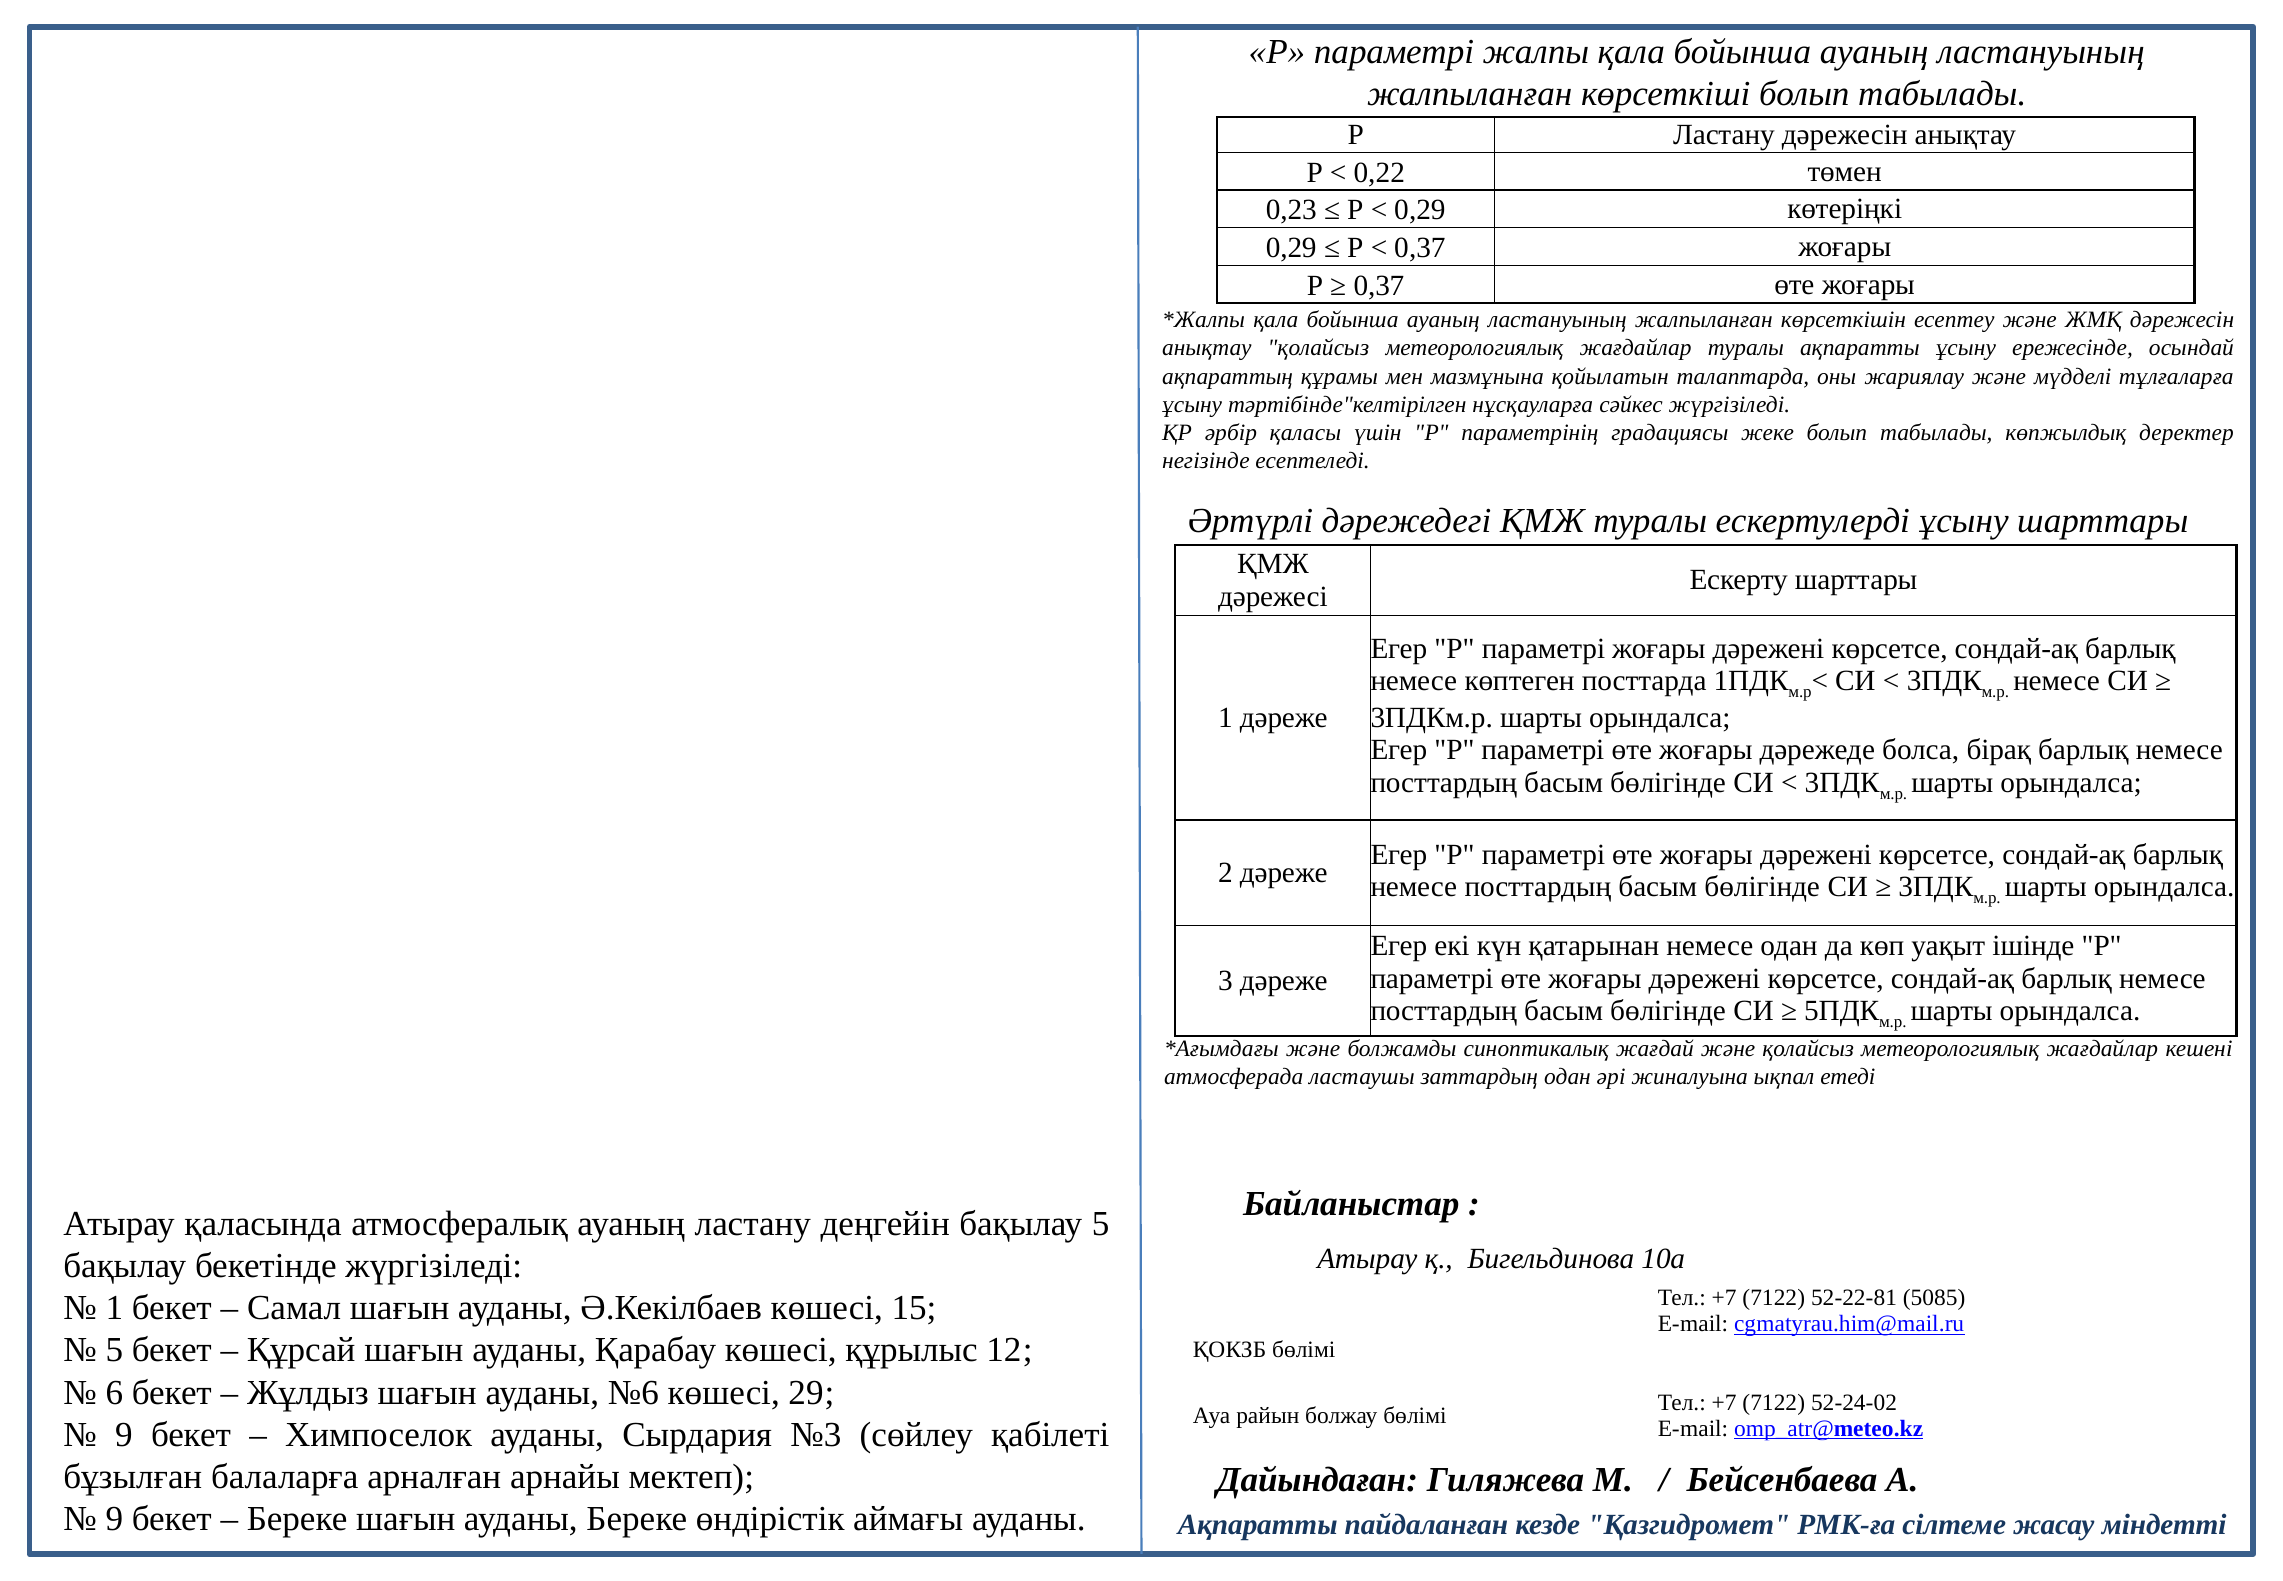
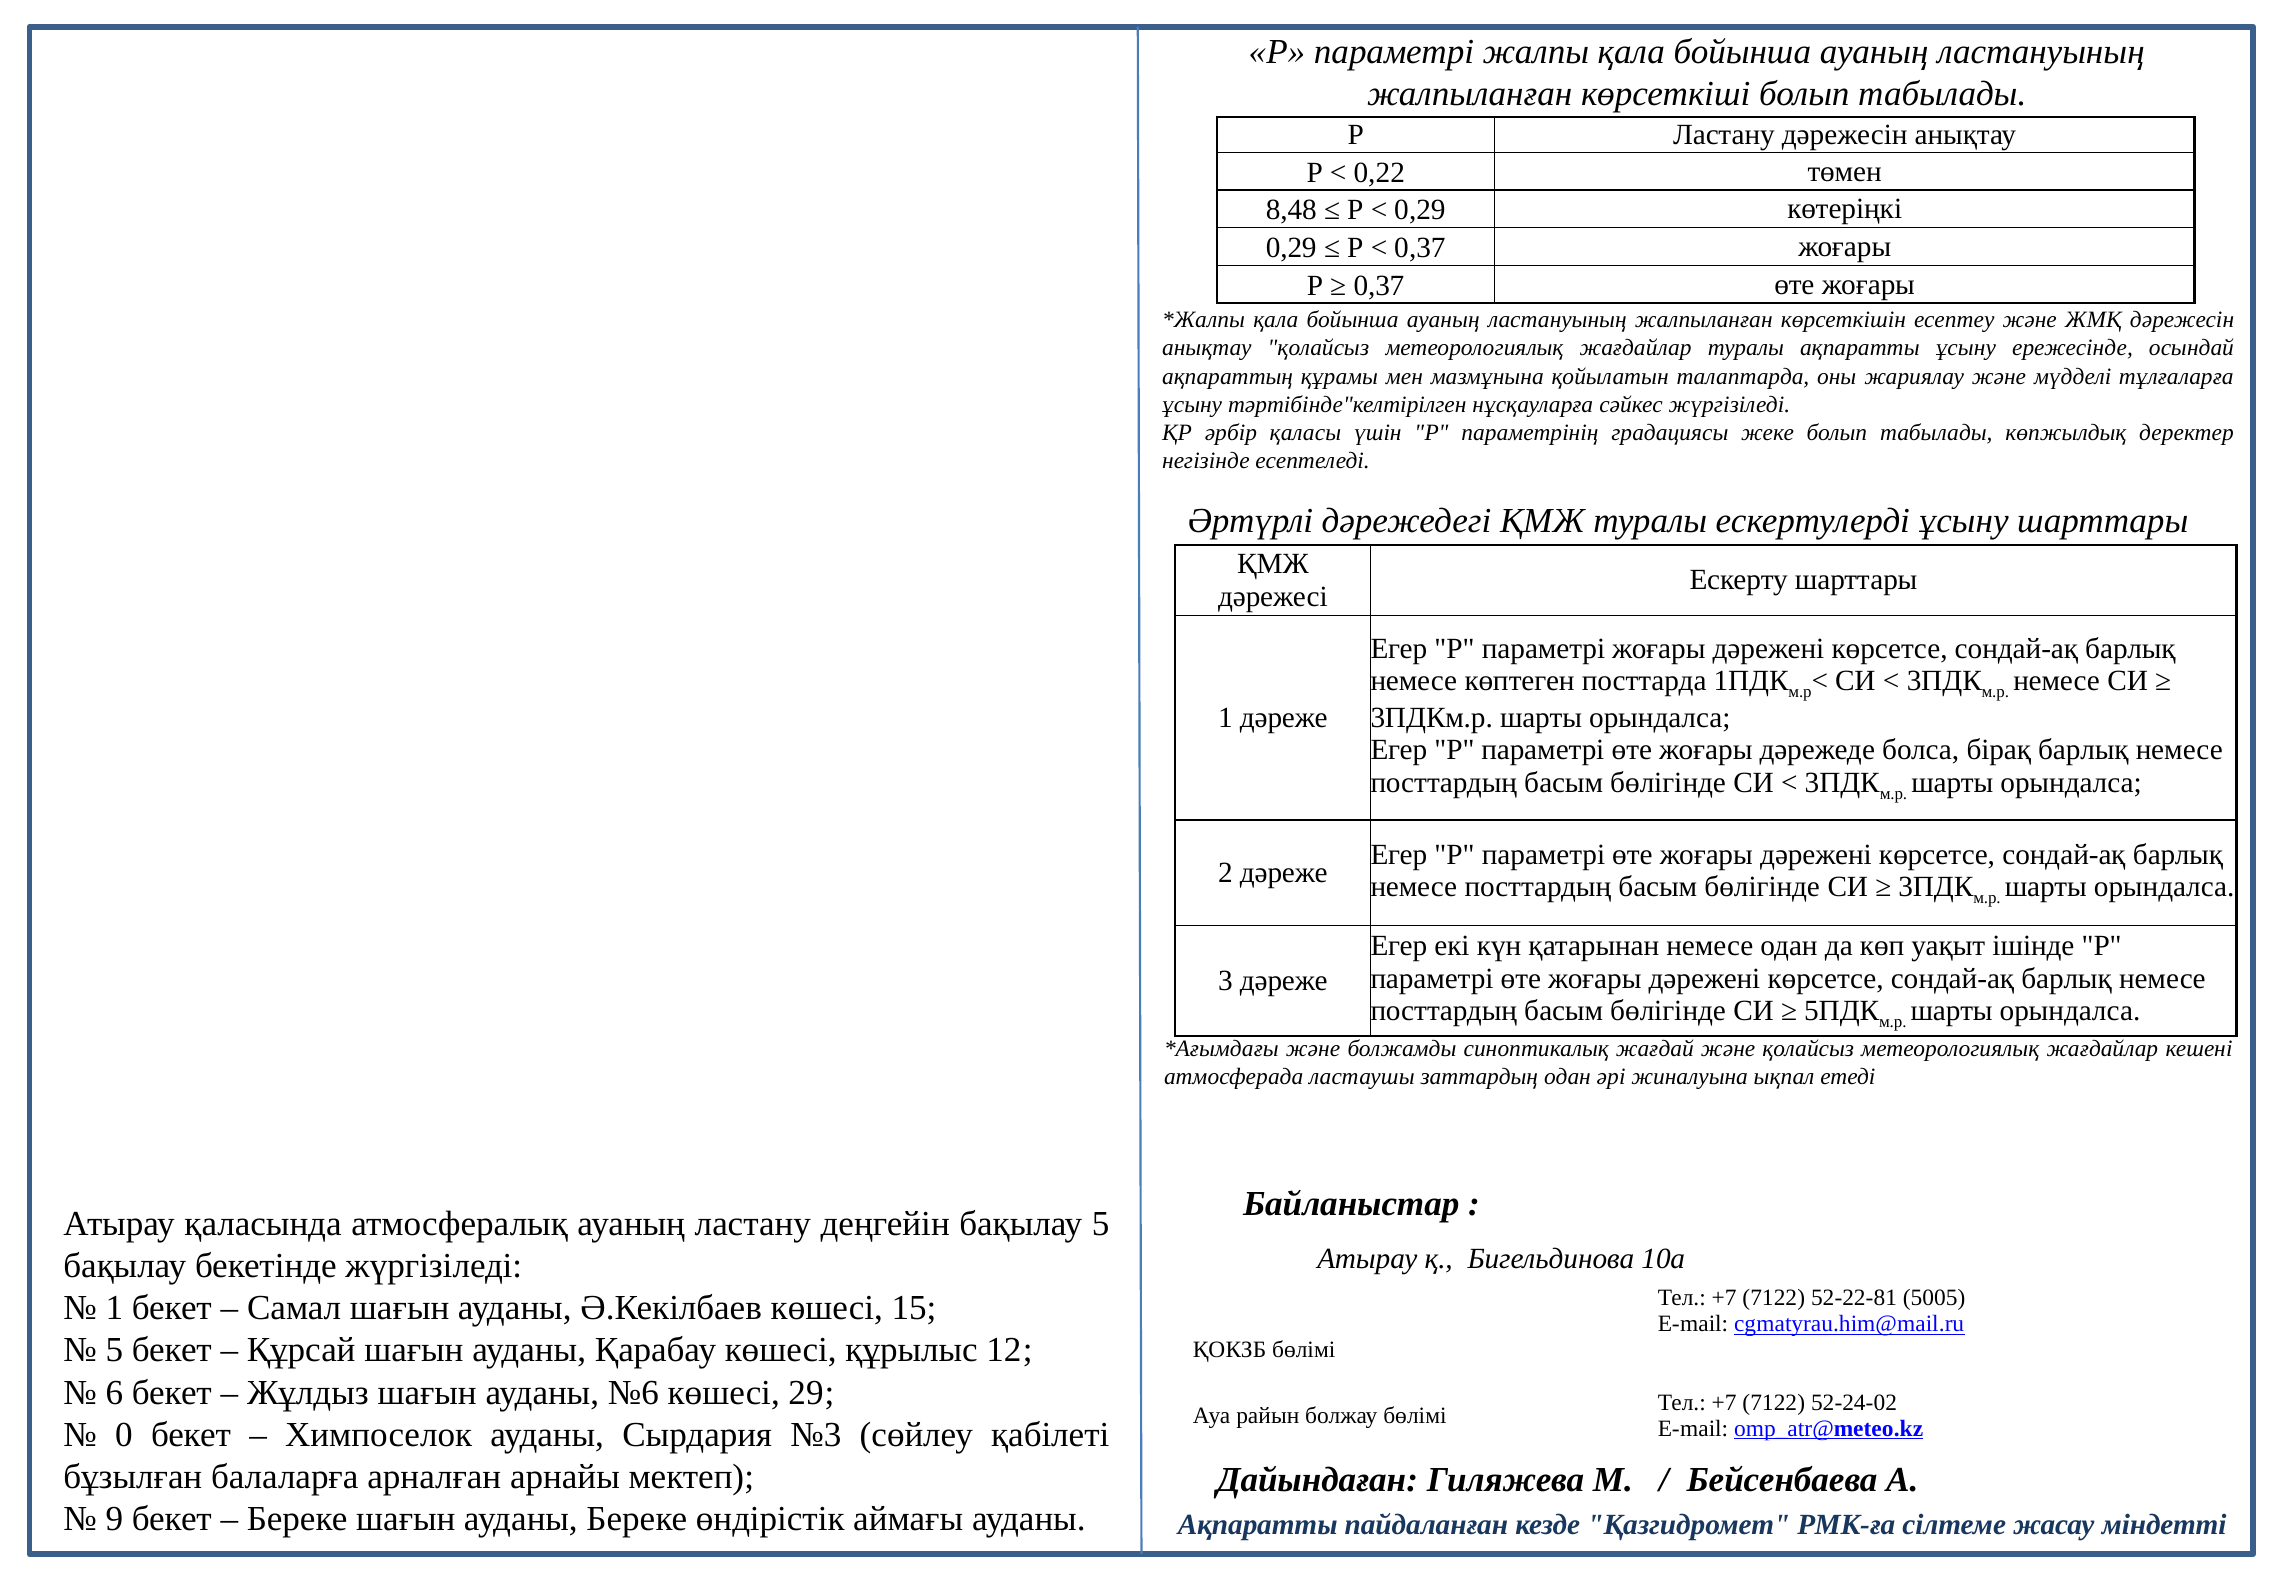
0,23: 0,23 -> 8,48 (1291, 210)
5085: 5085 -> 5005 (1934, 1298)
9: 9 -> 0 (124, 1434)
